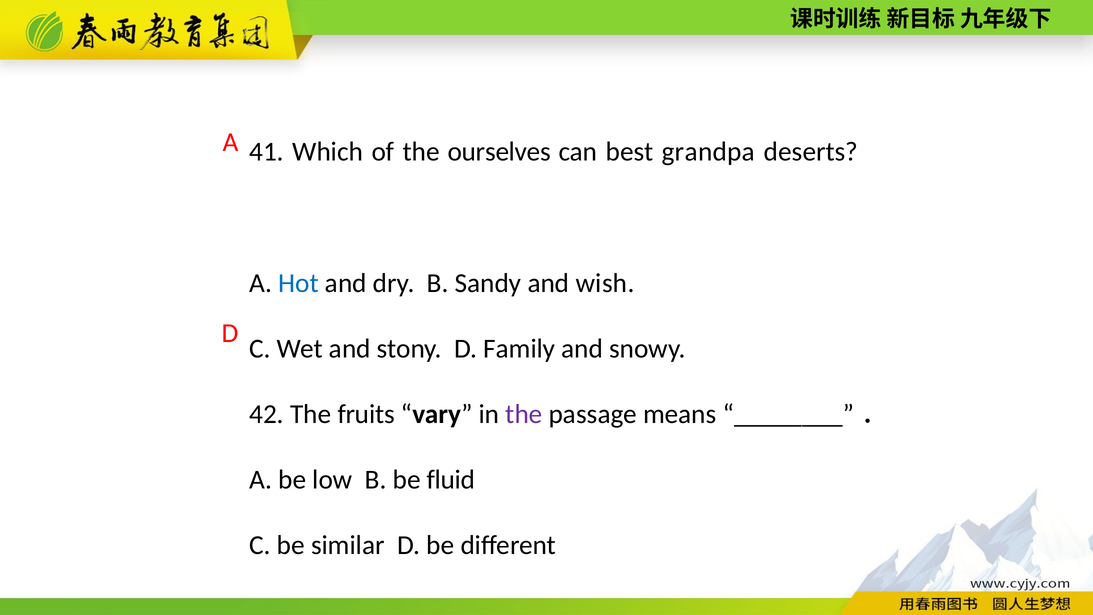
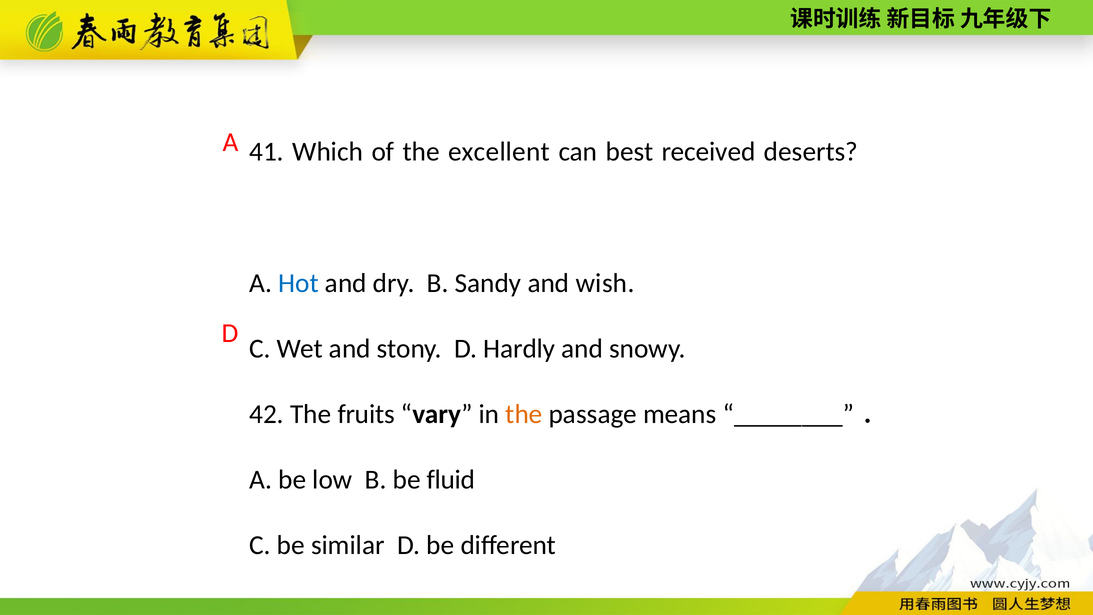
ourselves: ourselves -> excellent (499, 152)
grandpa: grandpa -> received (709, 152)
Family: Family -> Hardly (519, 349)
the colour: purple -> orange (524, 414)
